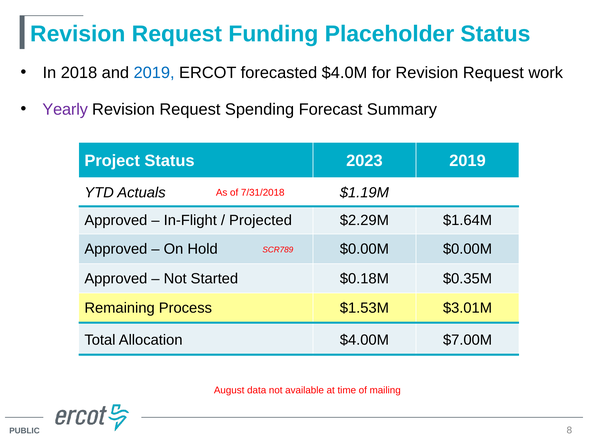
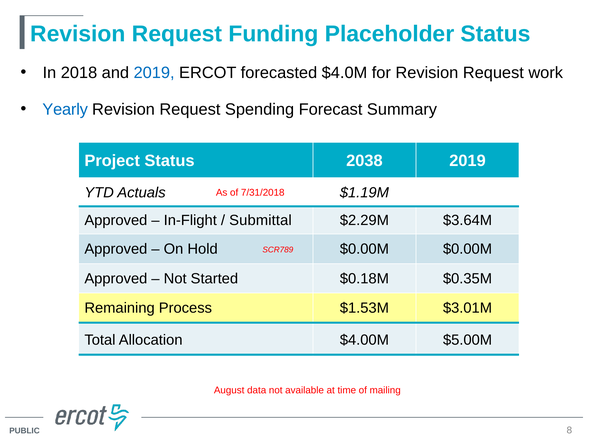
Yearly colour: purple -> blue (65, 109)
2023: 2023 -> 2038 (364, 161)
Projected: Projected -> Submittal (260, 220)
$1.64M: $1.64M -> $3.64M (468, 220)
$7.00M: $7.00M -> $5.00M (468, 340)
